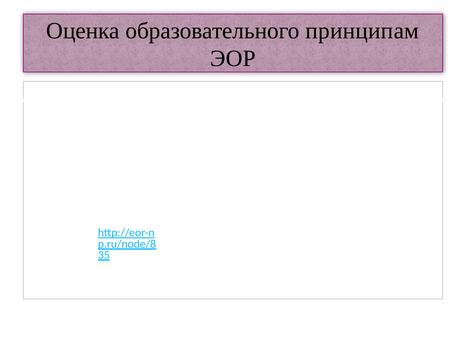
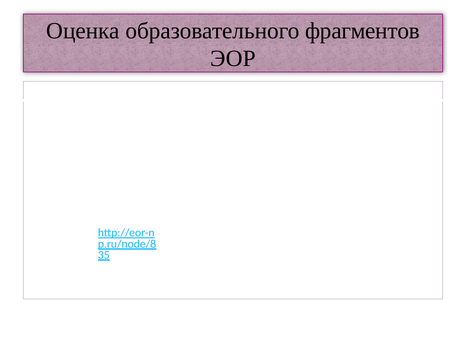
образовательного принципам: принципам -> фрагментов (363, 31)
